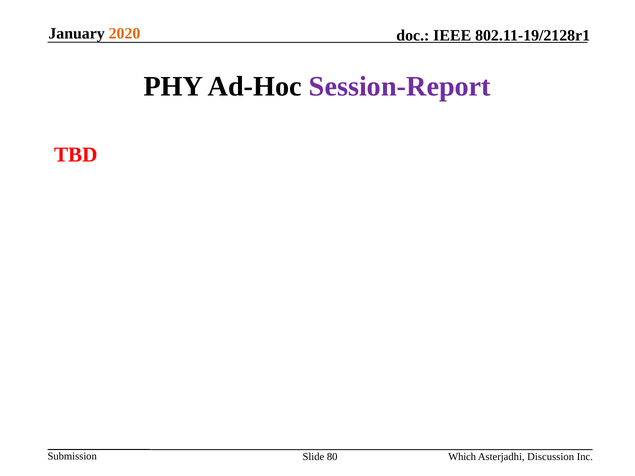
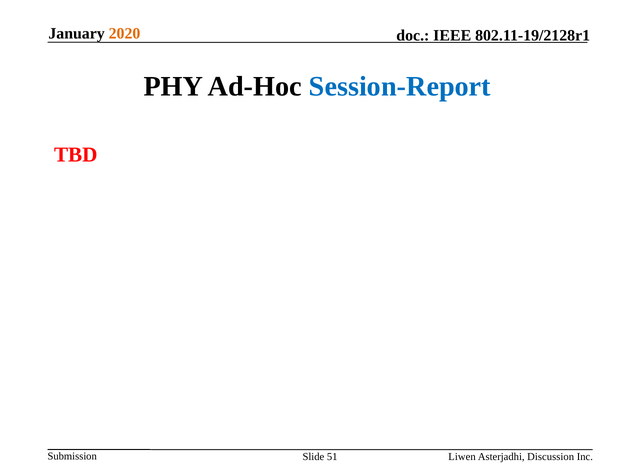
Session-Report colour: purple -> blue (400, 87)
80: 80 -> 51 (332, 457)
Which: Which -> Liwen (462, 457)
